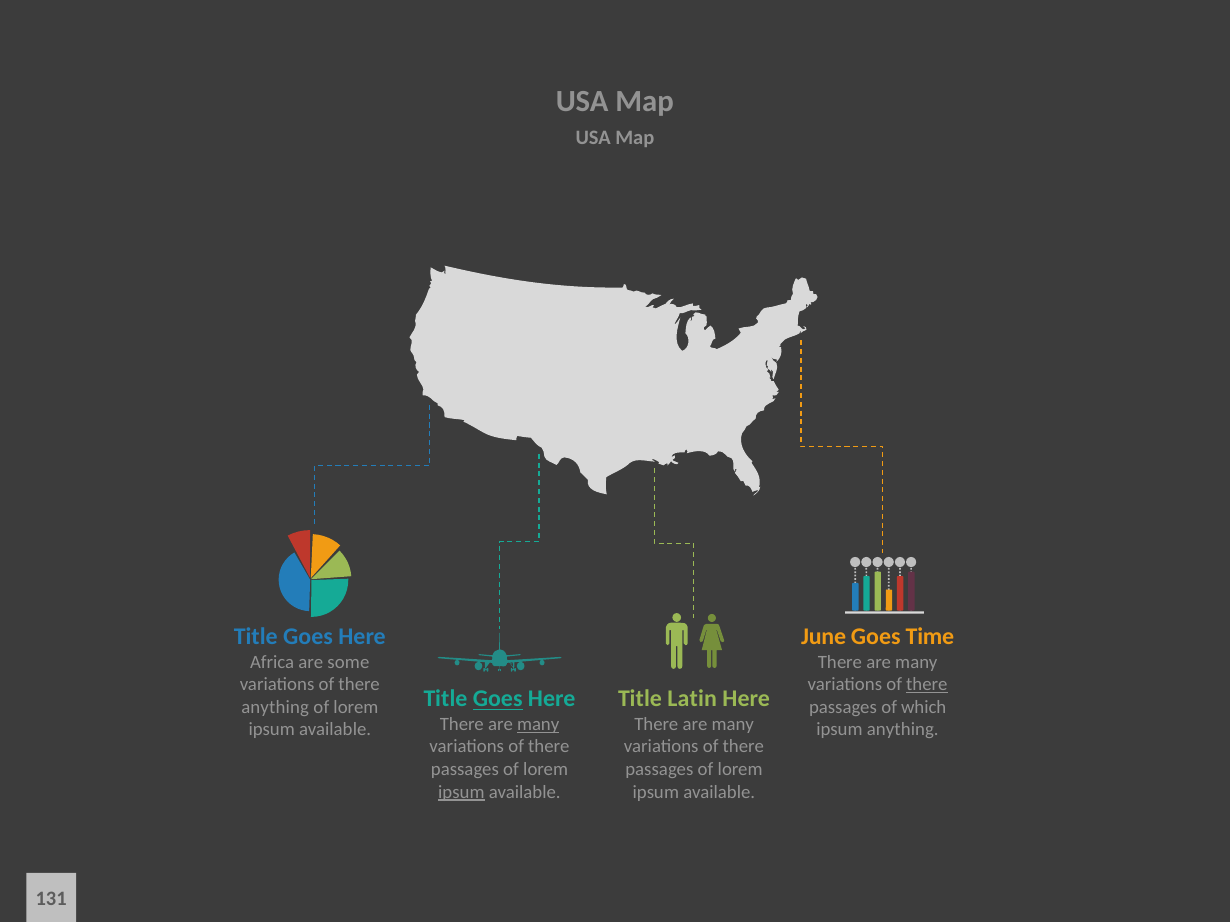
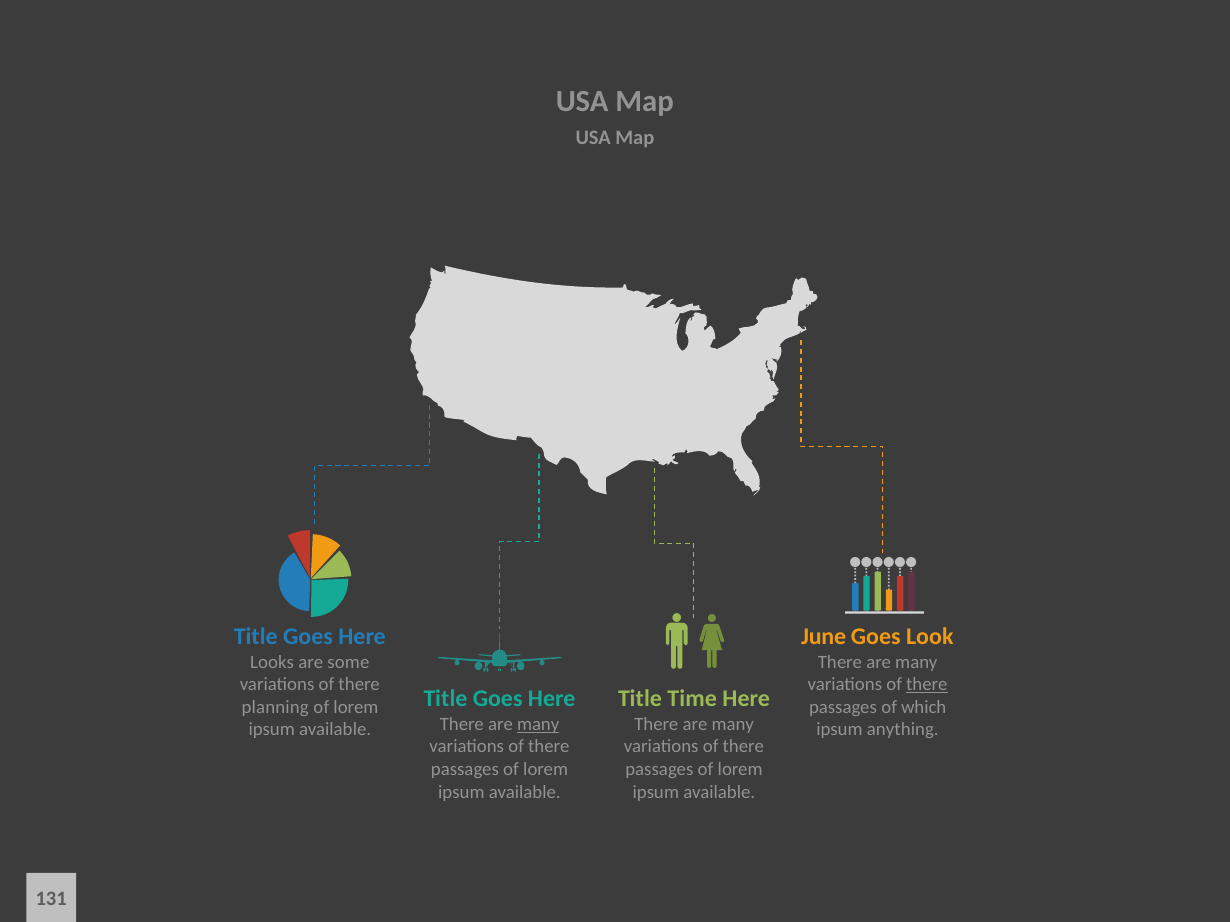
Time: Time -> Look (930, 637)
Africa: Africa -> Looks (272, 662)
Goes underline: present -> none (498, 699)
Latin: Latin -> Time (692, 699)
anything: anything -> planning (275, 707)
ipsum underline: present -> none (461, 792)
